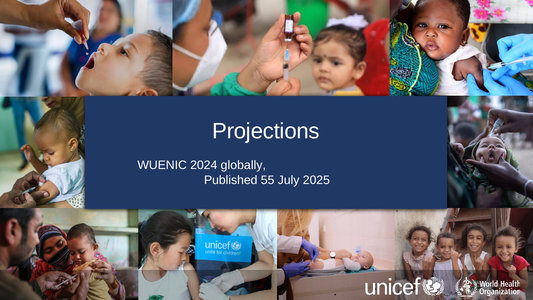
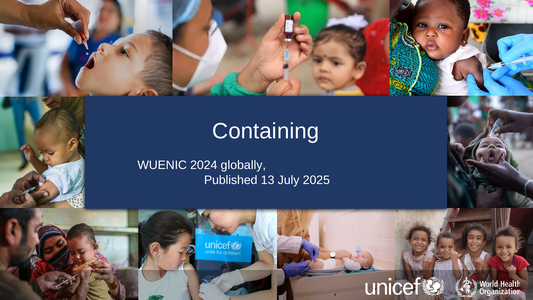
Projections: Projections -> Containing (266, 131)
55: 55 -> 13 (268, 180)
